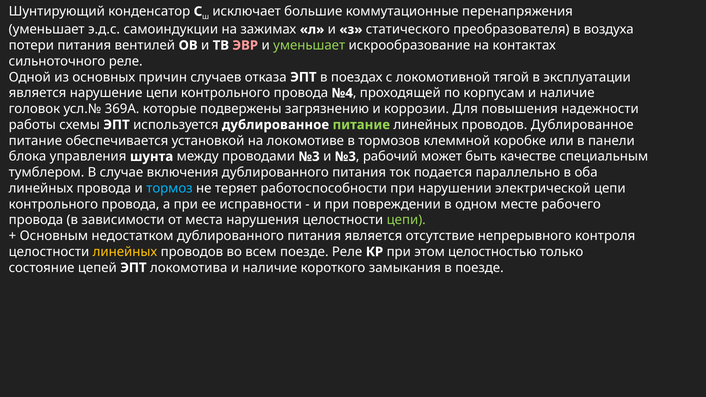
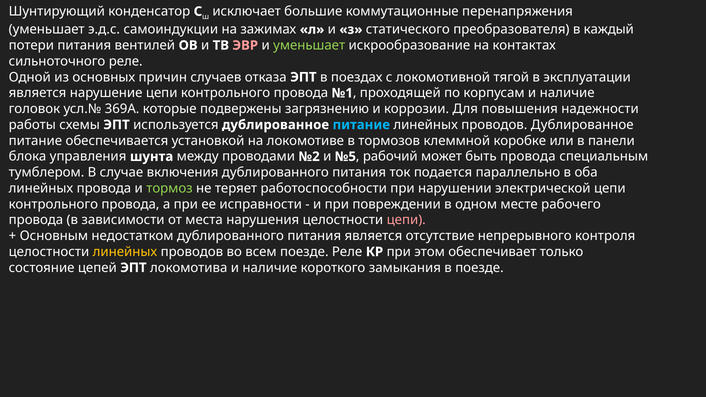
воздуха: воздуха -> каждый (609, 30)
№4: №4 -> №1 (342, 93)
питание colour: light green -> light blue (361, 125)
проводами №3: №3 -> №2 (309, 157)
и №3: №3 -> №5 (345, 157)
быть качестве: качестве -> провода (528, 157)
тормоз colour: light blue -> light green (169, 188)
цепи colour: light green -> pink (406, 220)
целостностью: целостностью -> обеспечивает (492, 252)
